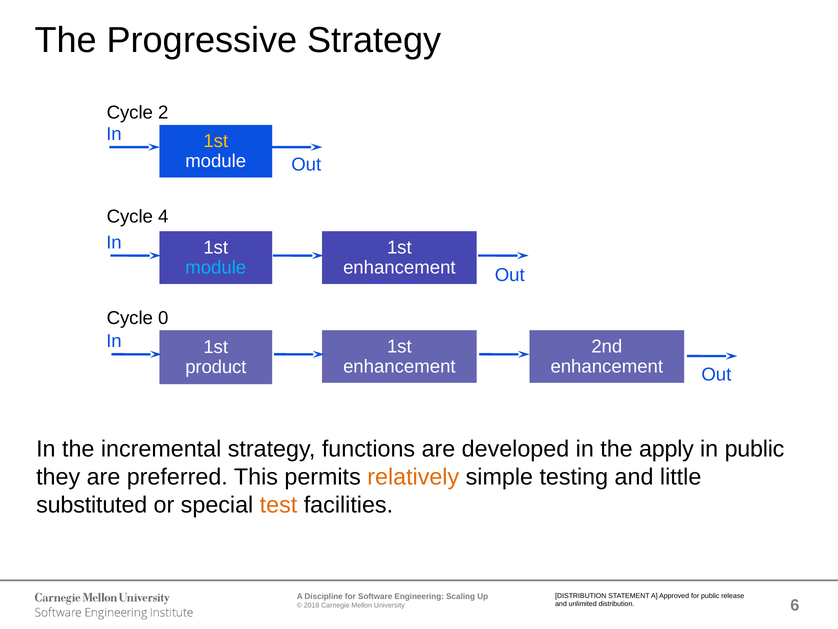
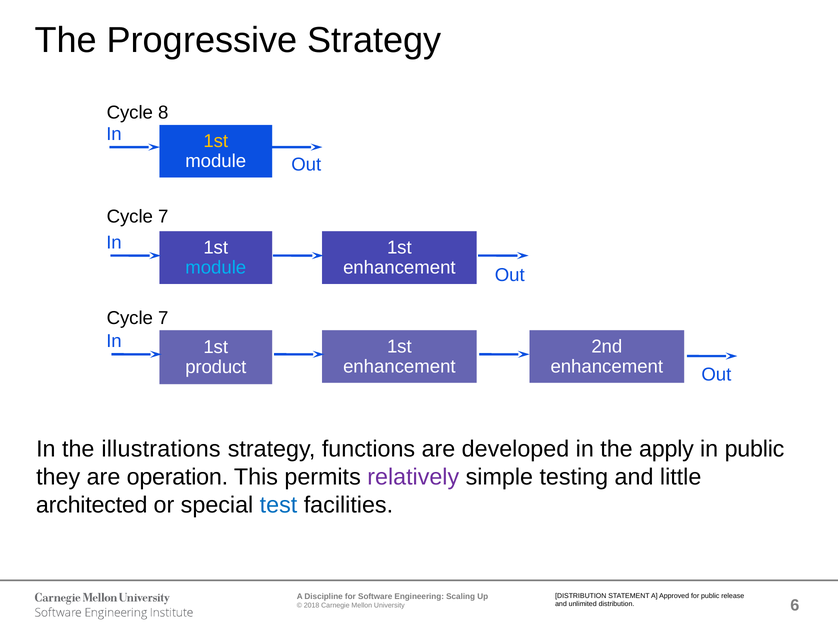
2: 2 -> 8 (163, 113)
4: 4 -> 7 (163, 216)
0: 0 -> 7 (163, 318)
incremental: incremental -> illustrations (161, 449)
preferred: preferred -> operation (177, 477)
relatively colour: orange -> purple (413, 477)
substituted: substituted -> architected (92, 505)
test colour: orange -> blue (278, 505)
